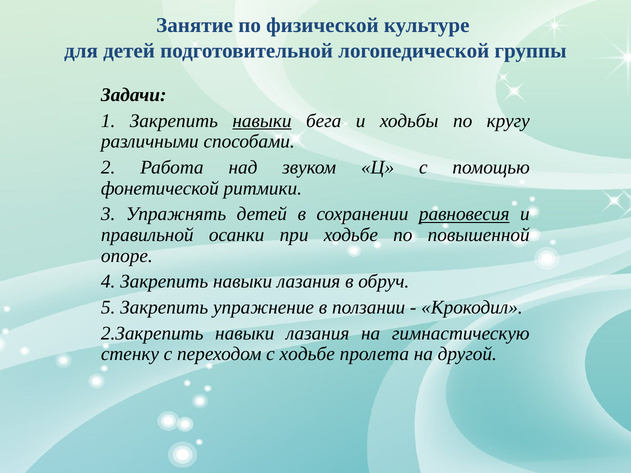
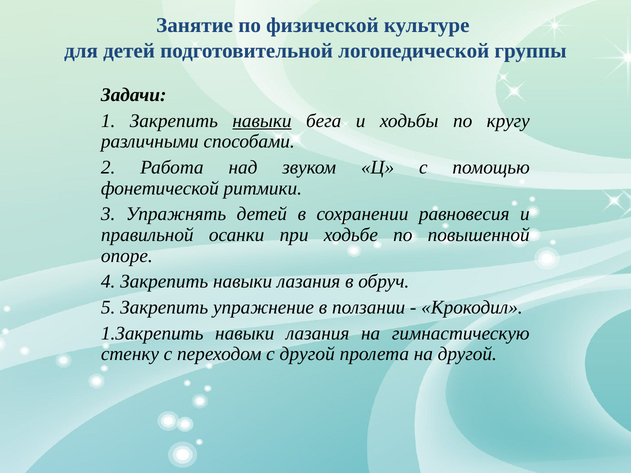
равновесия underline: present -> none (464, 214)
2.Закрепить: 2.Закрепить -> 1.Закрепить (152, 333)
с ходьбе: ходьбе -> другой (307, 354)
